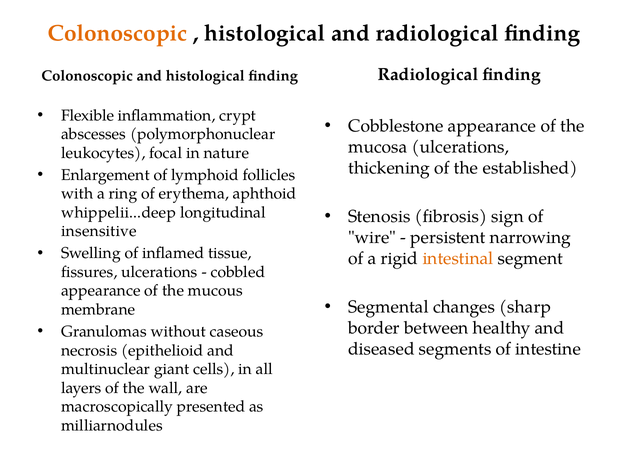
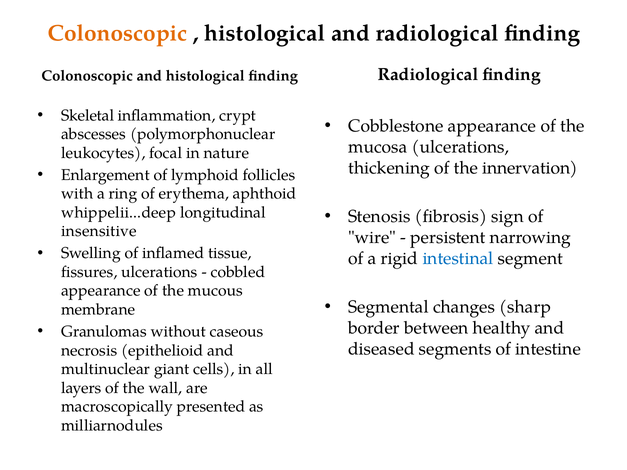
Flexible: Flexible -> Skeletal (88, 115)
established: established -> innervation (530, 168)
intestinal colour: orange -> blue (458, 259)
